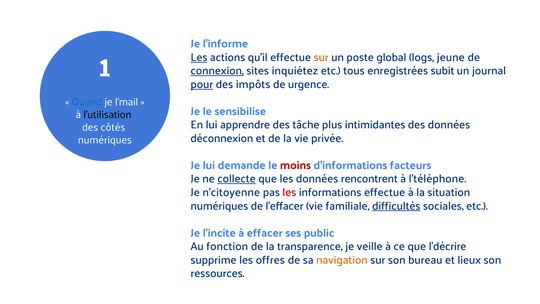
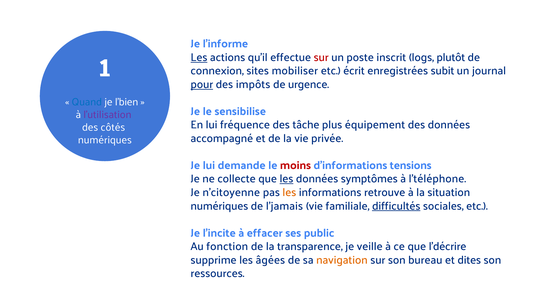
sur colour: orange -> red (321, 57)
global: global -> inscrit (391, 57)
jeune: jeune -> plutôt (451, 57)
connexion underline: present -> none (217, 71)
inquiétez: inquiétez -> mobiliser (295, 71)
tous: tous -> écrit (354, 71)
l’mail: l’mail -> l’bien (127, 102)
l’utilisation colour: black -> purple (107, 115)
apprendre: apprendre -> fréquence (245, 125)
intimidantes: intimidantes -> équipement (375, 125)
déconnexion: déconnexion -> accompagné (222, 138)
facteurs: facteurs -> tensions (411, 165)
collecte underline: present -> none (237, 179)
les underline: none -> present (286, 179)
rencontrent: rencontrent -> symptômes (369, 179)
les colour: red -> orange (289, 192)
informations effectue: effectue -> retrouve (385, 192)
l’effacer: l’effacer -> l’jamais (284, 206)
offres: offres -> âgées (270, 260)
lieux: lieux -> dites (469, 260)
